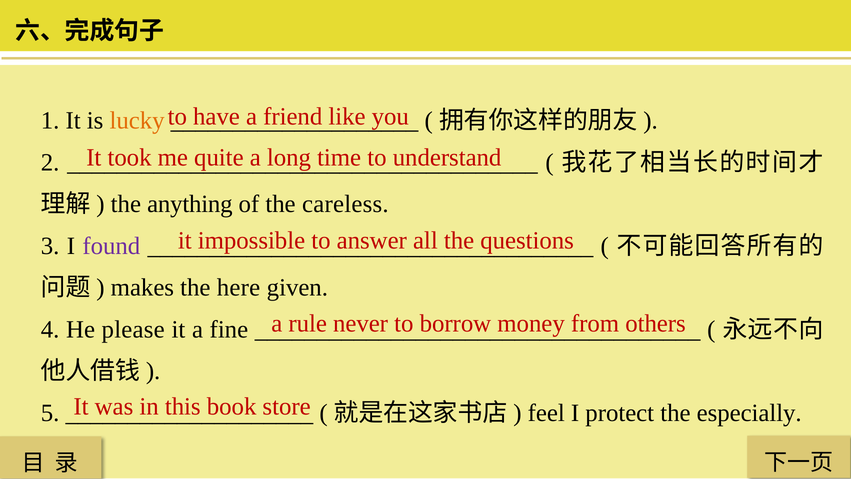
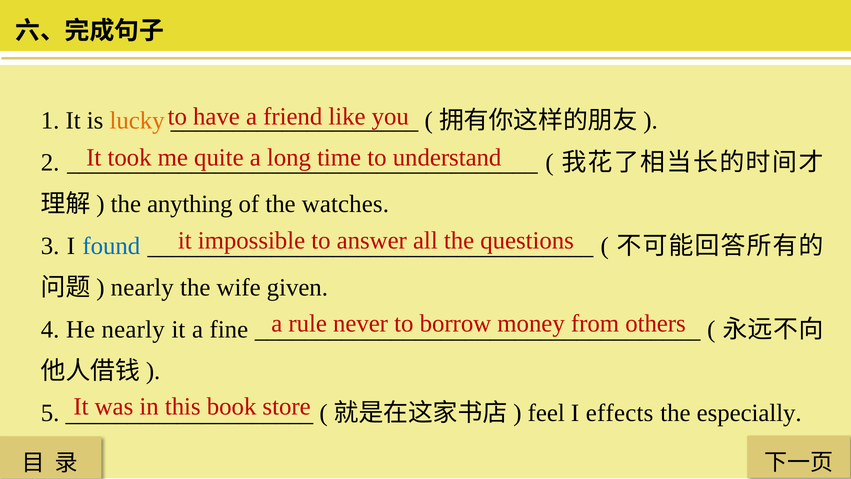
careless: careless -> watches (345, 204)
found colour: purple -> blue (111, 246)
makes: makes -> nearly (142, 287)
here: here -> wife (239, 287)
He please: please -> nearly (133, 329)
protect: protect -> effects (620, 413)
